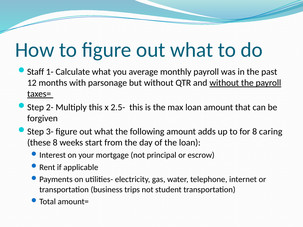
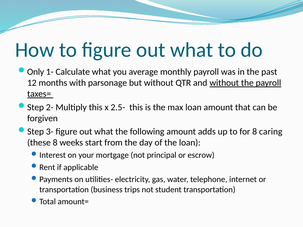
Staff: Staff -> Only (36, 72)
